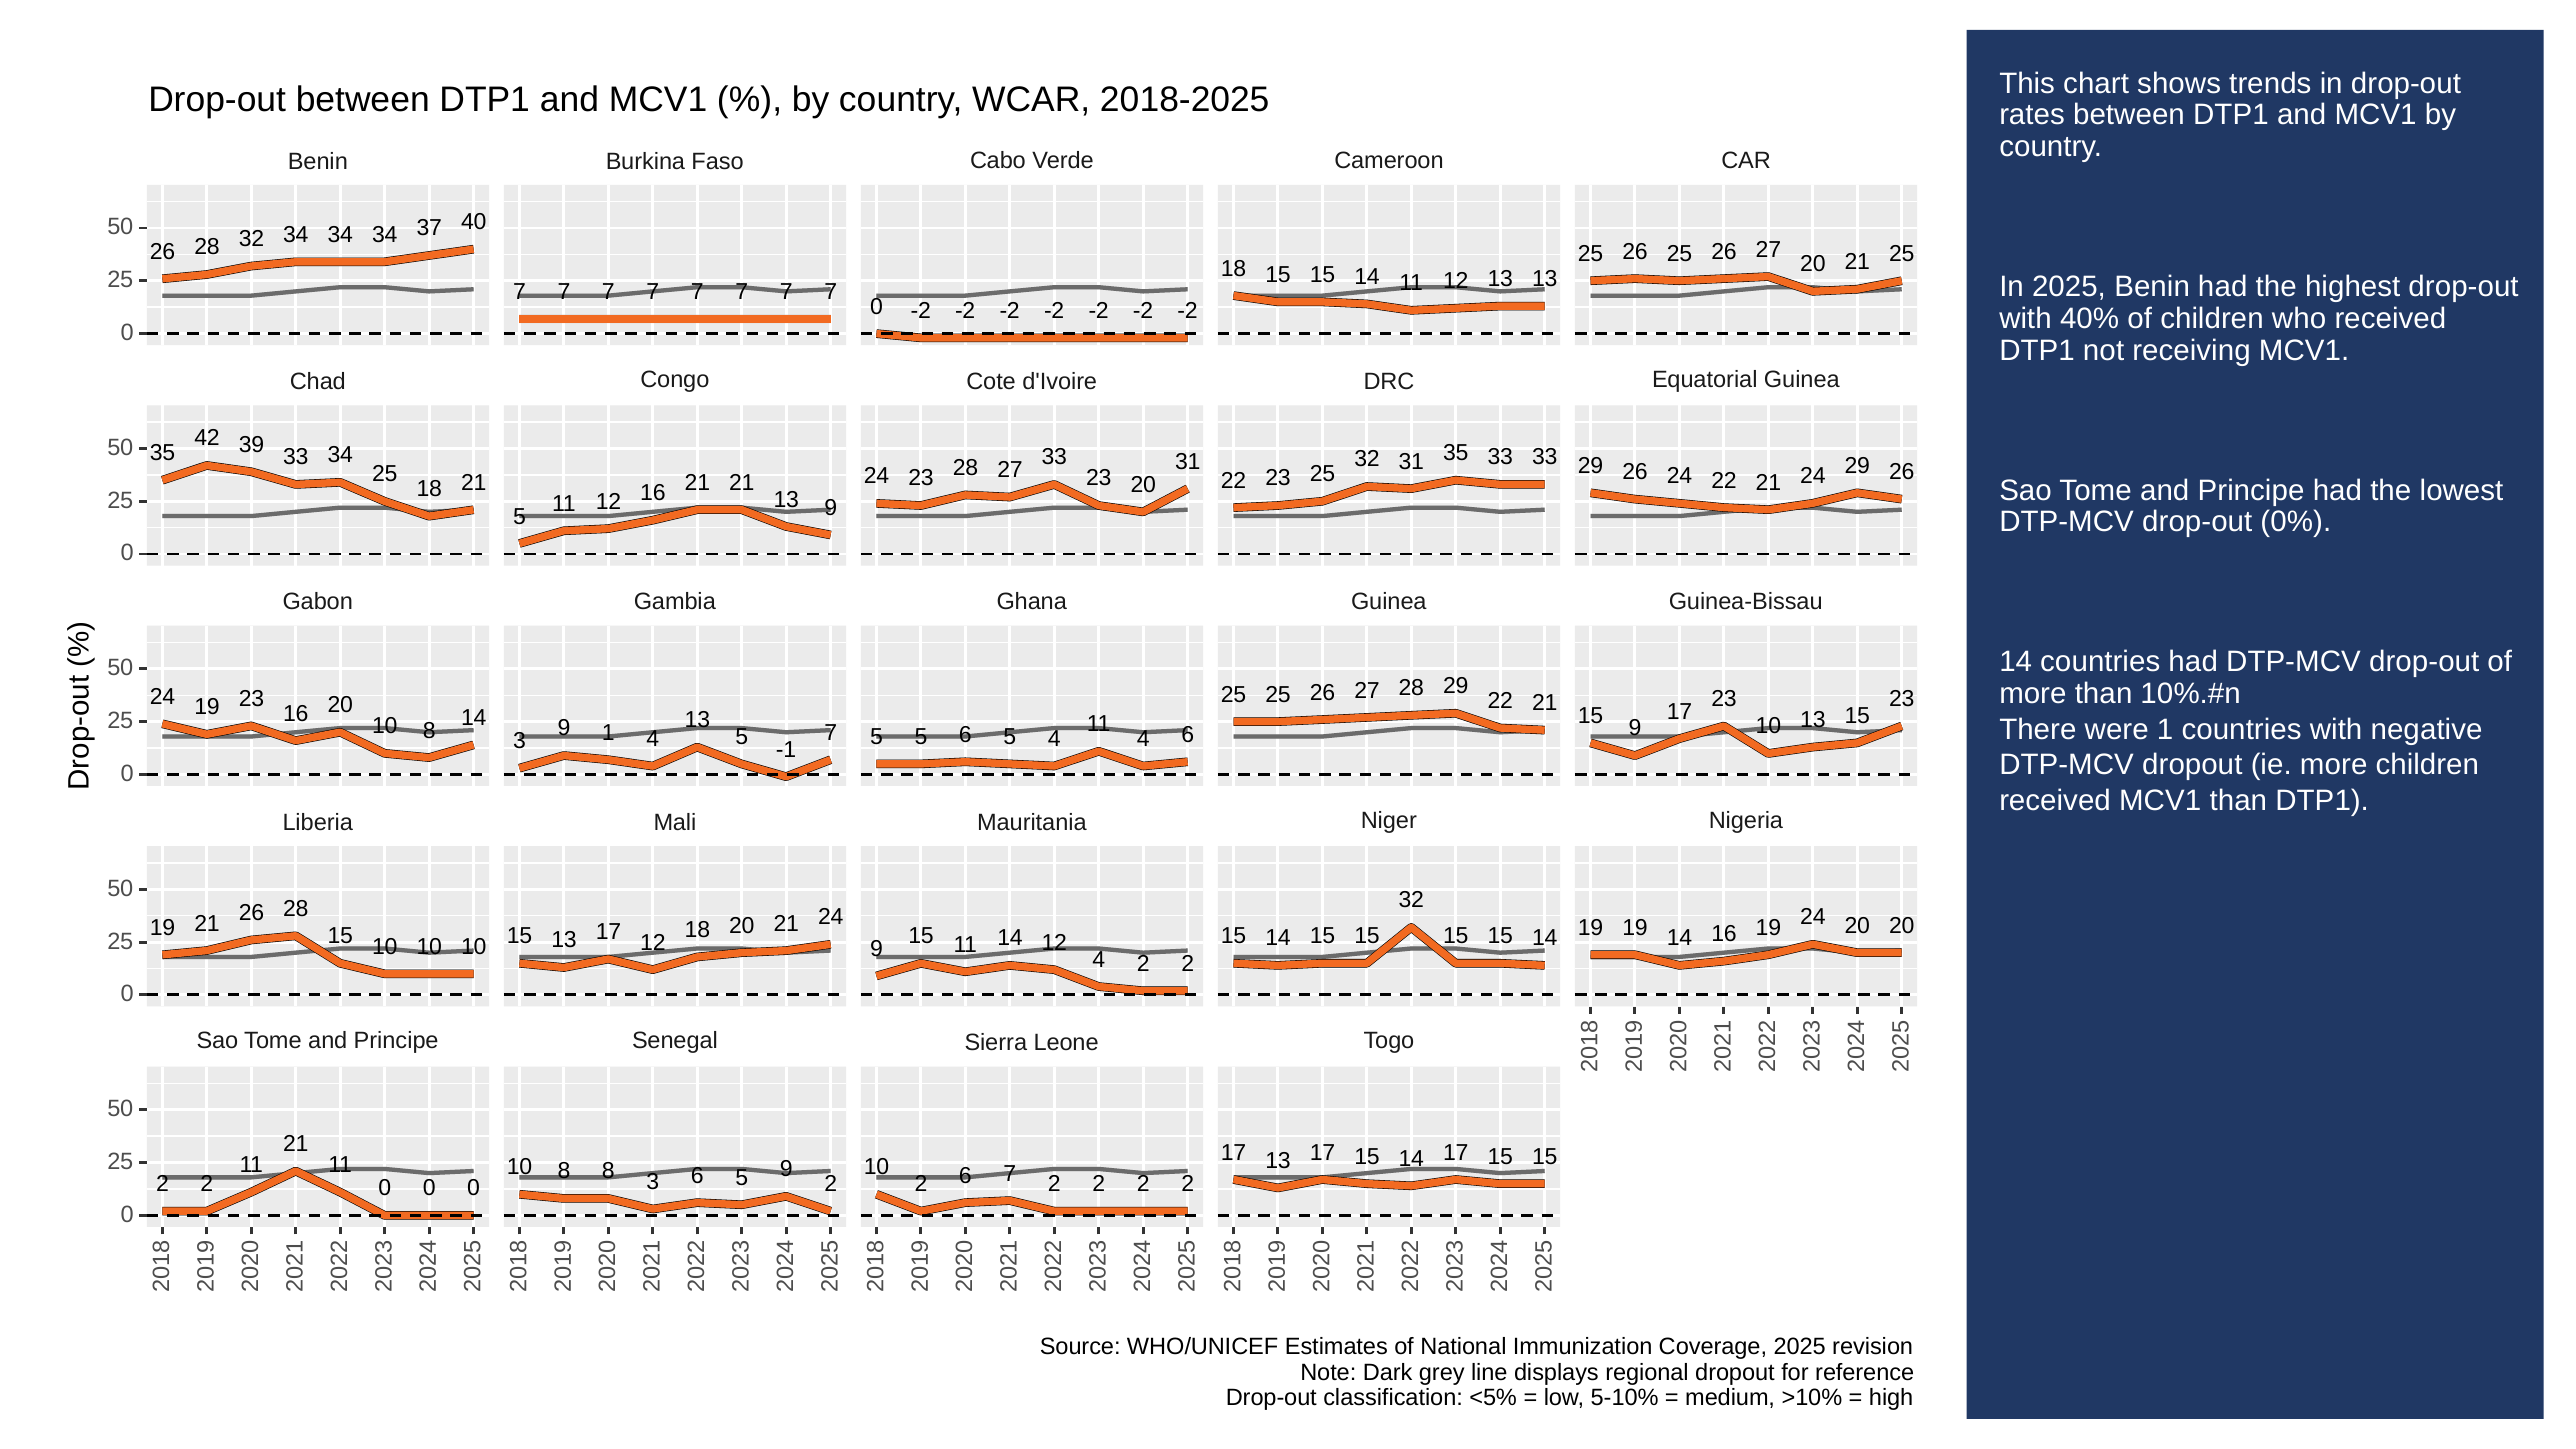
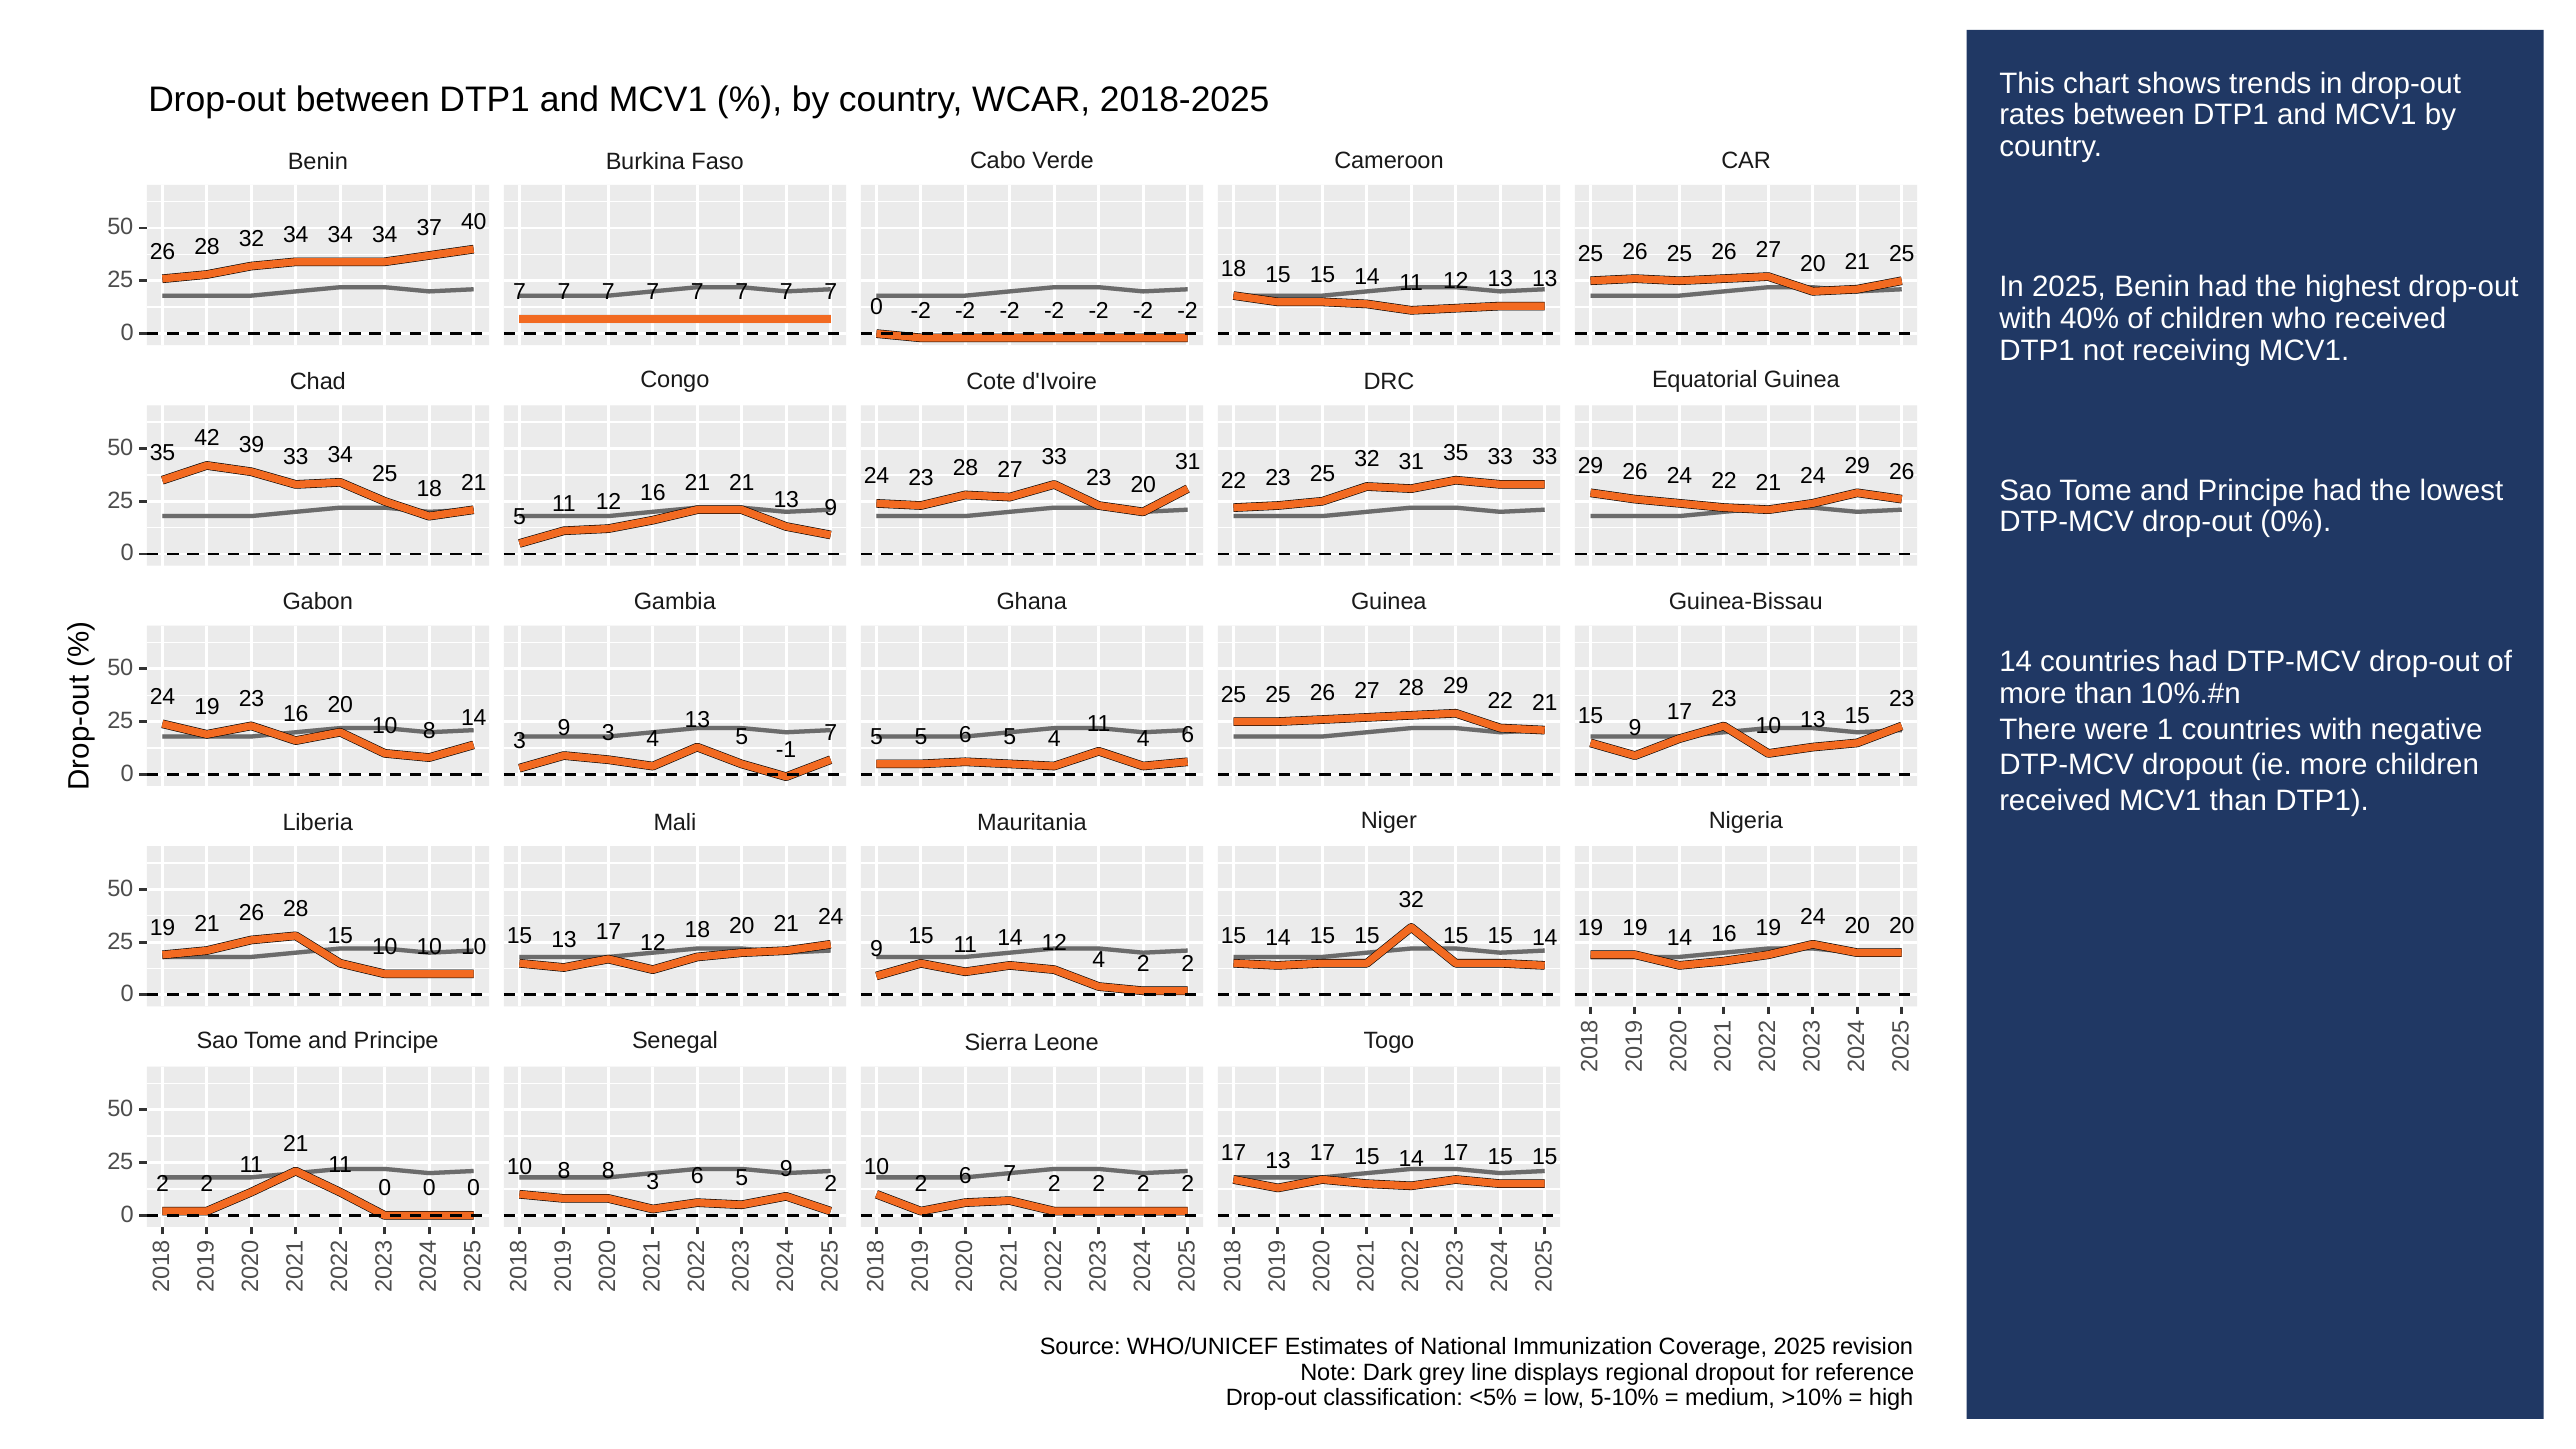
1: 1 -> 3 (608, 733)
